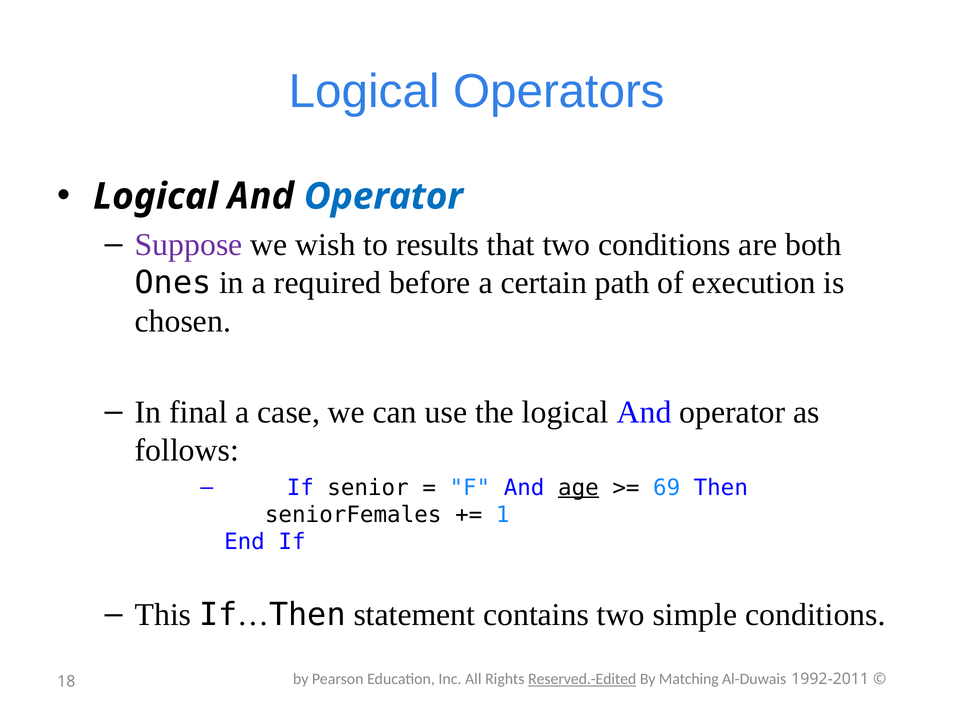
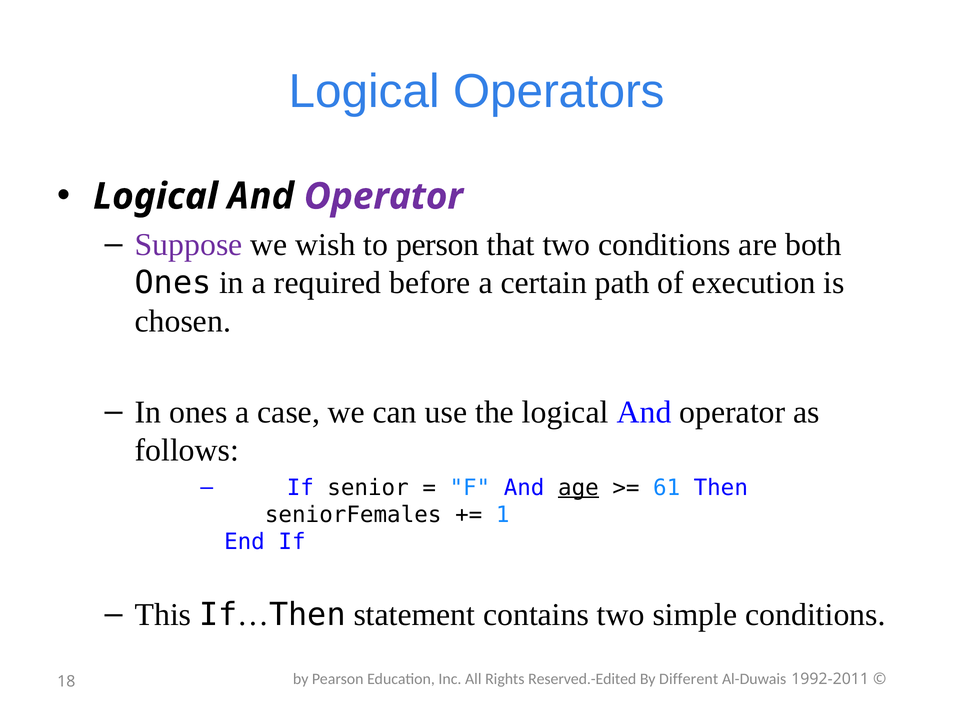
Operator colour: blue -> purple (383, 197)
results: results -> person (438, 245)
In final: final -> ones (198, 413)
69: 69 -> 61 (667, 488)
Reserved.-Edited underline: present -> none (582, 679)
Matching: Matching -> Different (689, 679)
